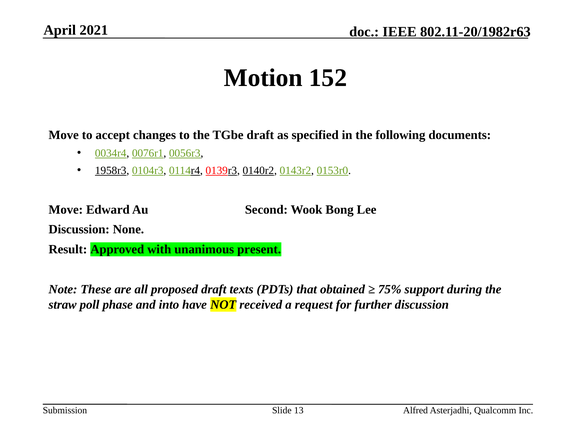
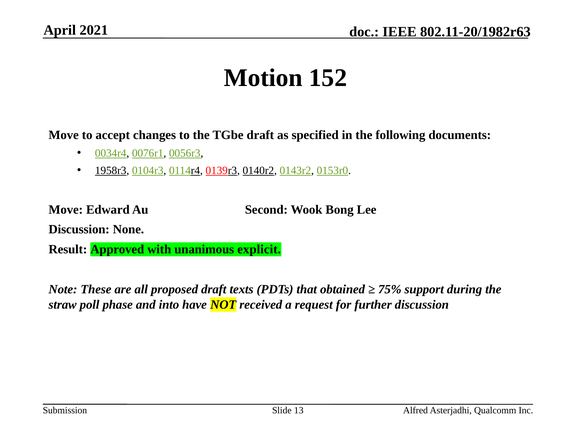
present: present -> explicit (259, 250)
